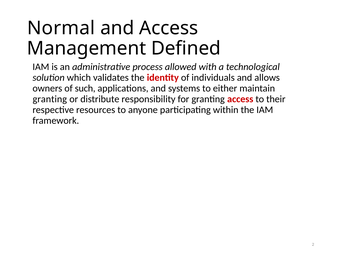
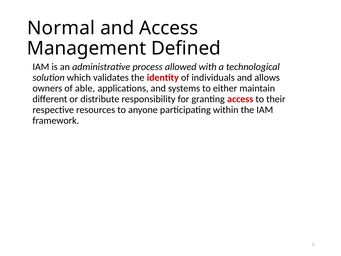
such: such -> able (85, 88)
granting: granting -> different (50, 99)
